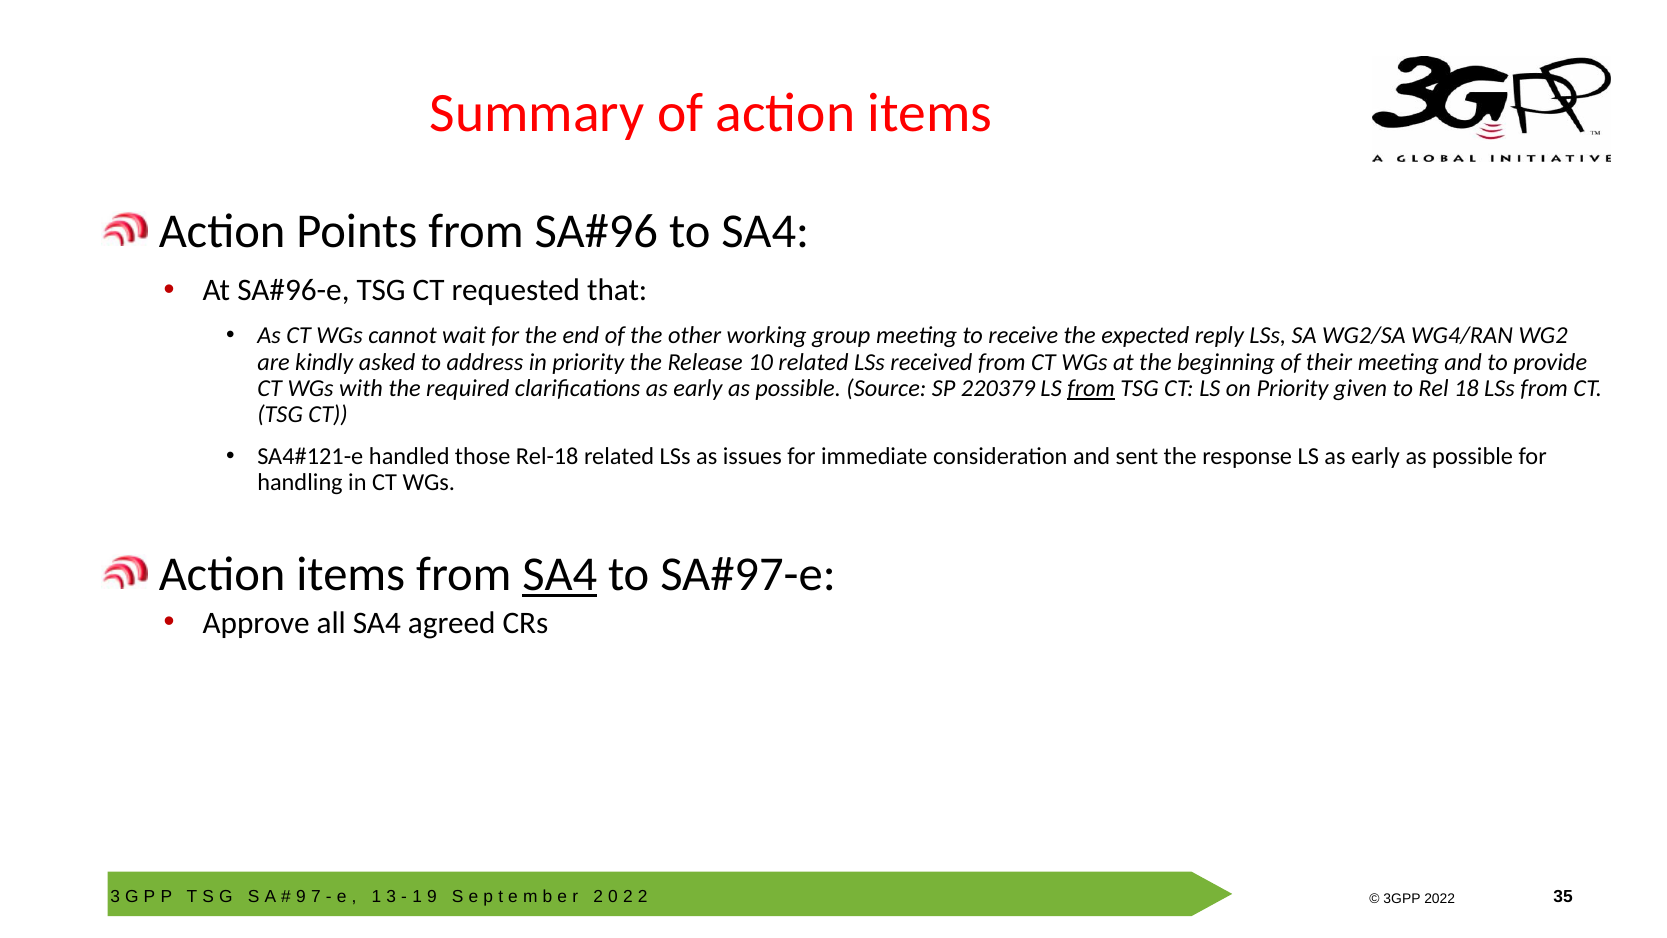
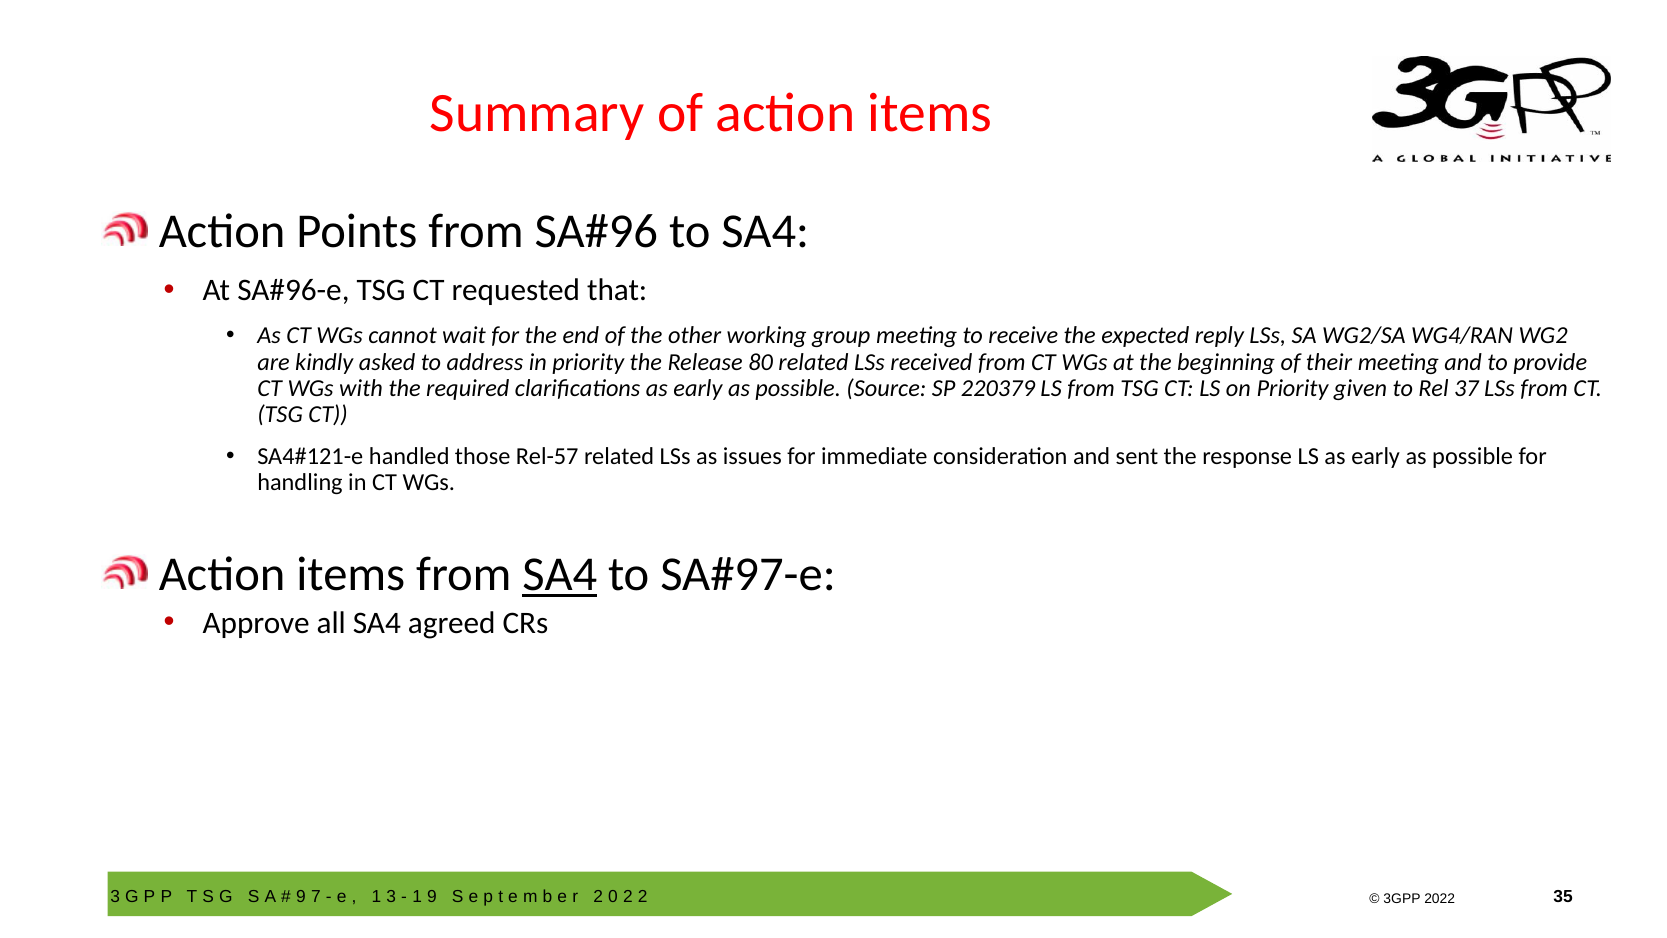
10: 10 -> 80 (761, 362)
from underline: present -> none (1091, 388)
18: 18 -> 37 (1466, 388)
Rel-18: Rel-18 -> Rel-57 (547, 456)
